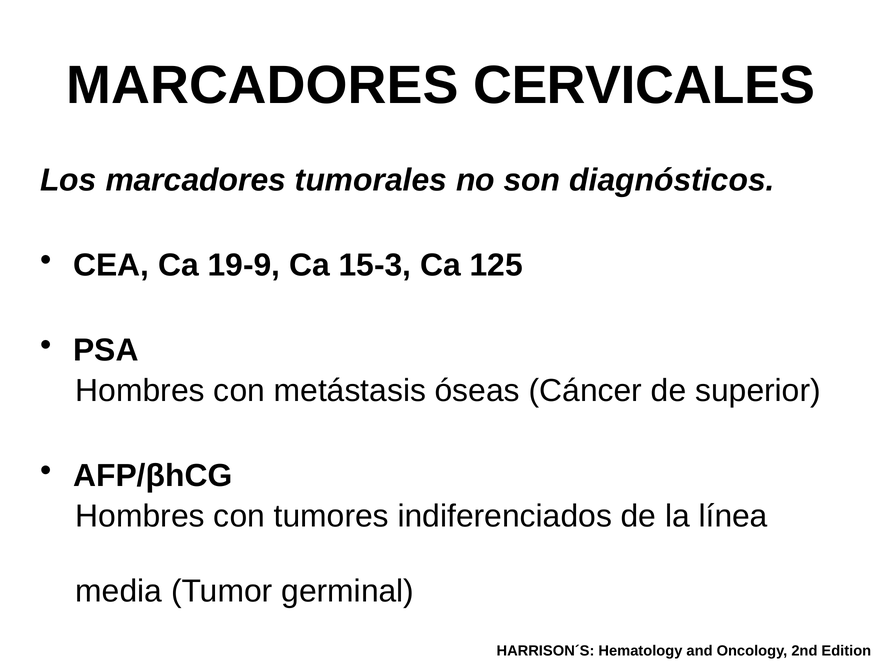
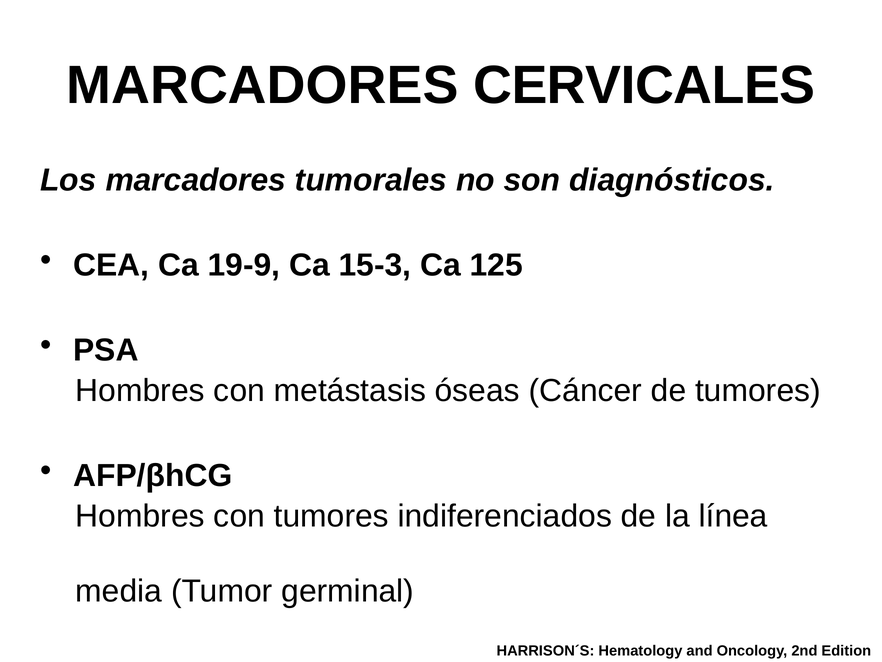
de superior: superior -> tumores (758, 391)
